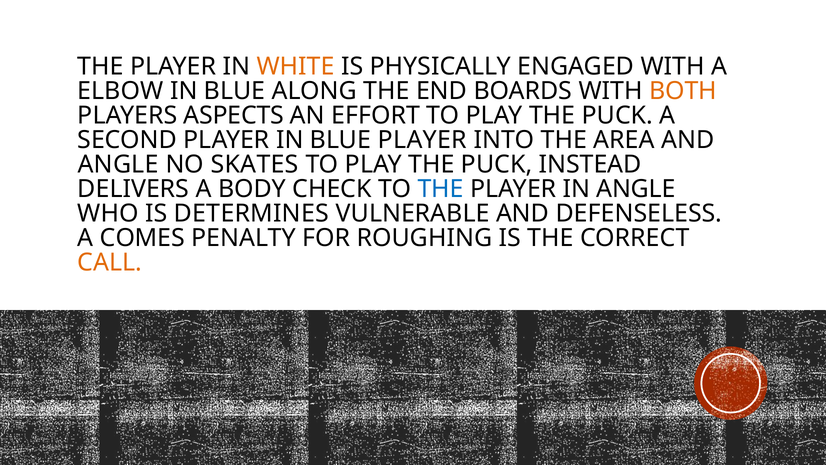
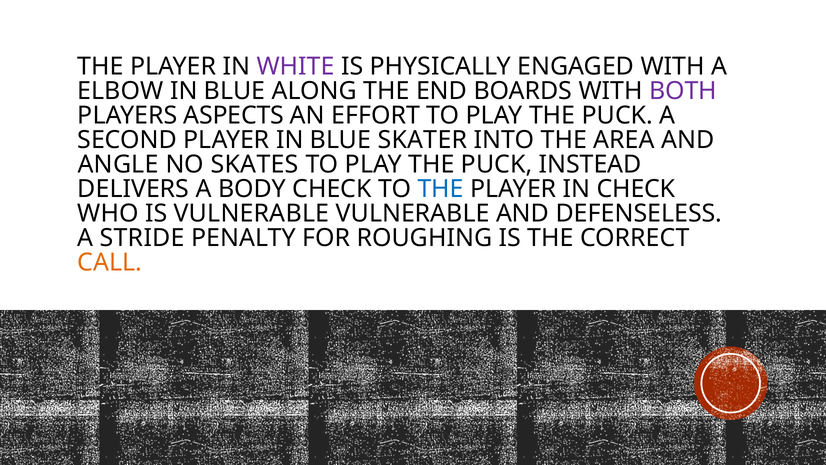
WHITE colour: orange -> purple (296, 66)
BOTH colour: orange -> purple (683, 91)
BLUE PLAYER: PLAYER -> SKATER (422, 140)
IN ANGLE: ANGLE -> CHECK (636, 189)
IS DETERMINES: DETERMINES -> VULNERABLE (251, 213)
COMES: COMES -> STRIDE (142, 238)
